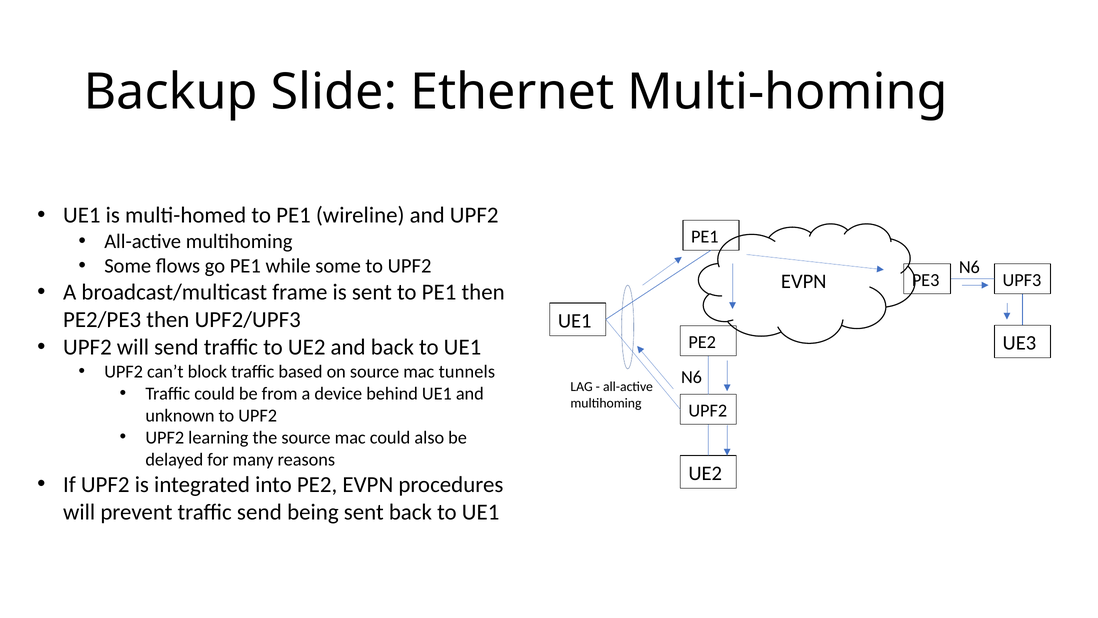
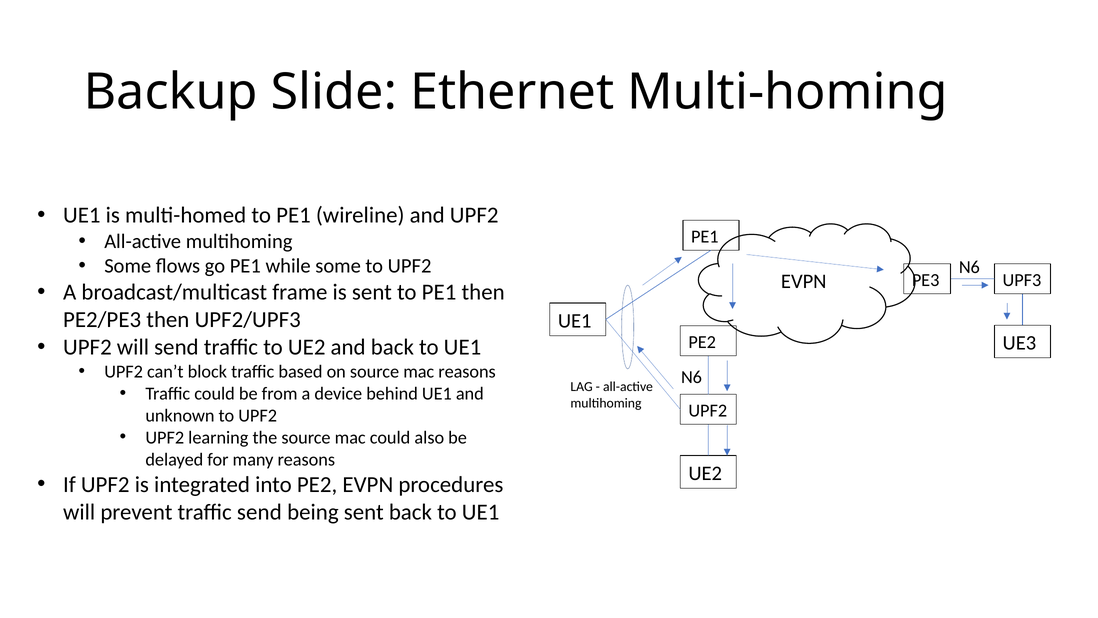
mac tunnels: tunnels -> reasons (467, 371)
